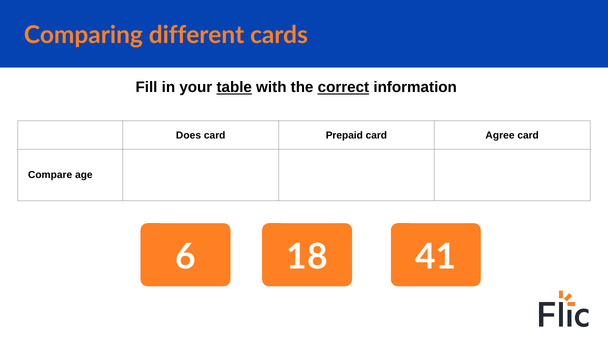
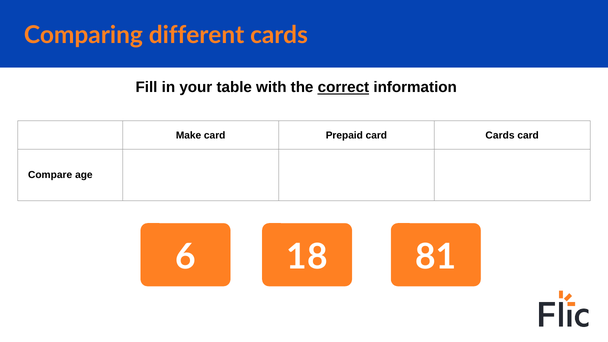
table underline: present -> none (234, 87)
Does: Does -> Make (189, 135)
card Agree: Agree -> Cards (500, 135)
41: 41 -> 81 (436, 257)
